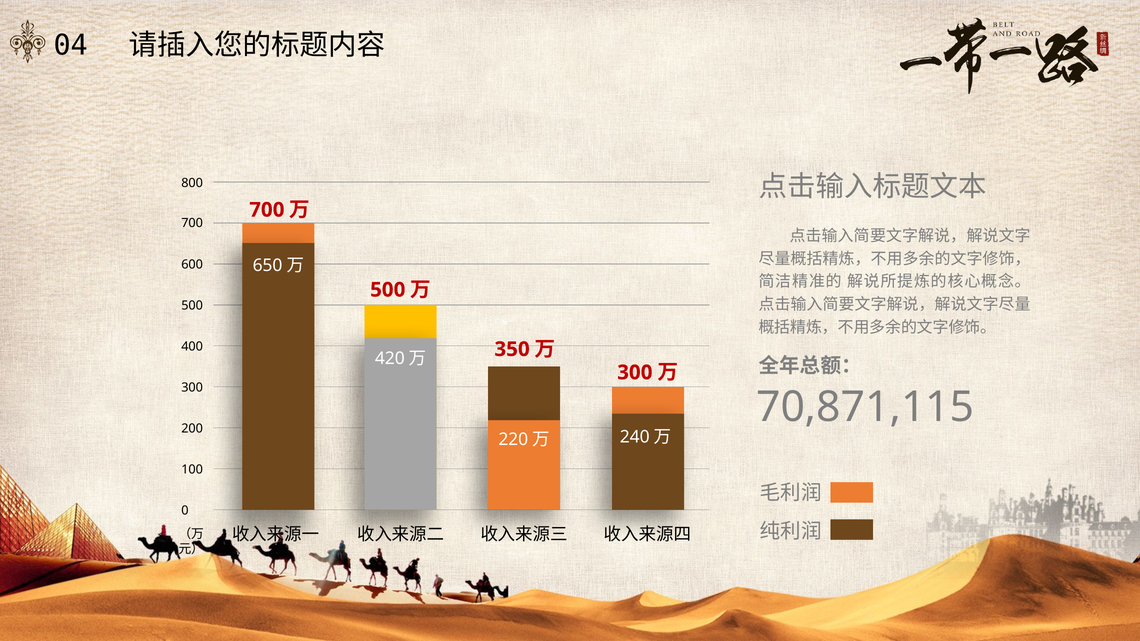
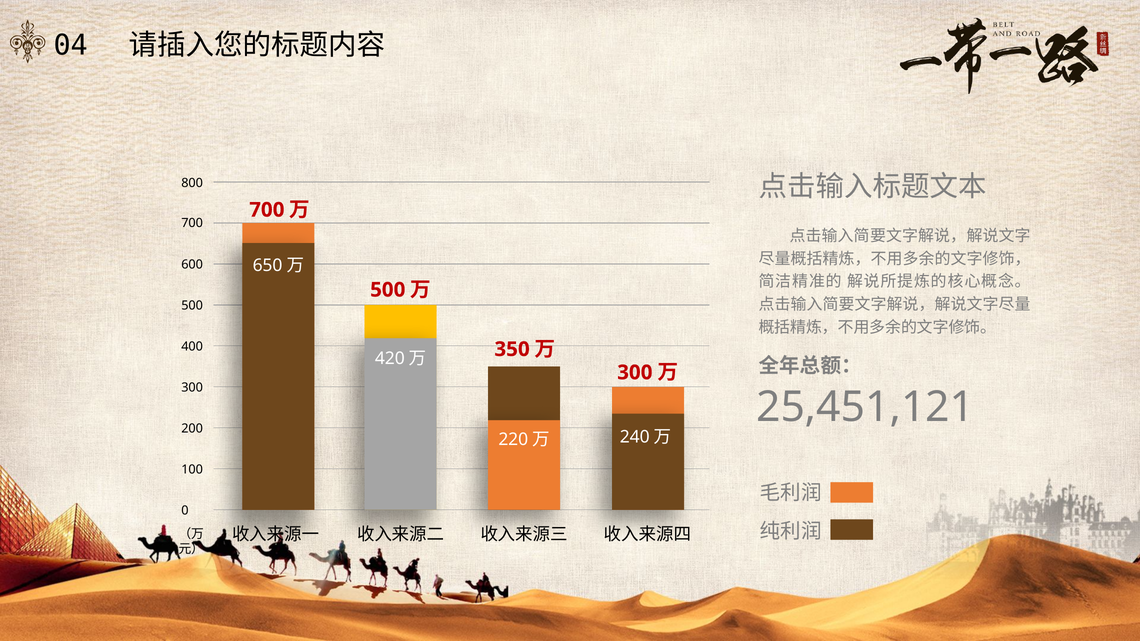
70,871,115: 70,871,115 -> 25,451,121 (865, 407)
